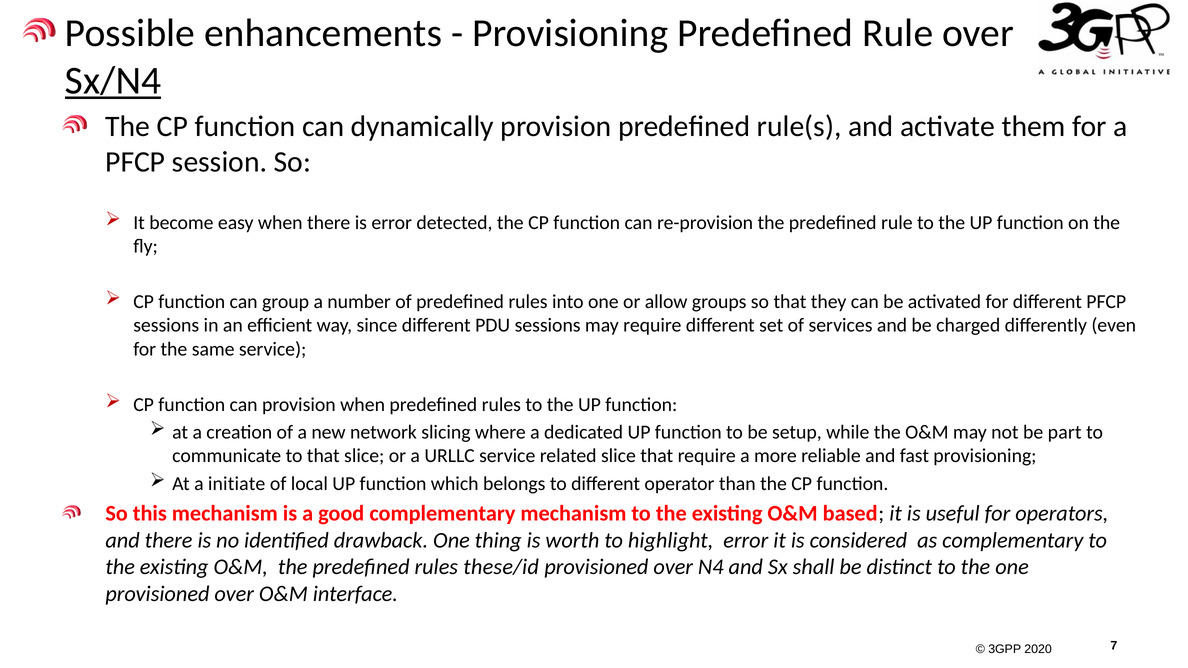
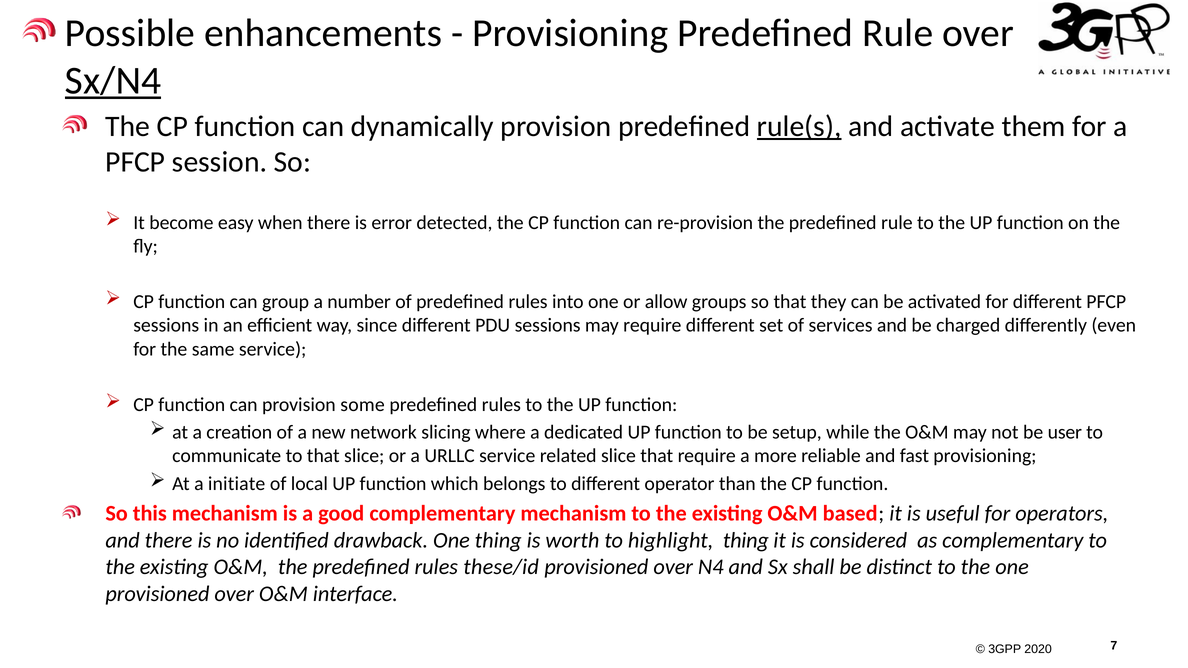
rule(s underline: none -> present (799, 126)
provision when: when -> some (363, 405)
part: part -> user (1065, 432)
highlight error: error -> thing (746, 540)
